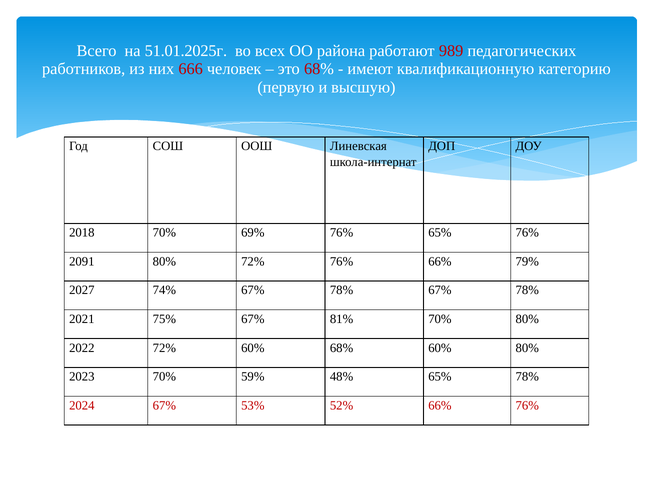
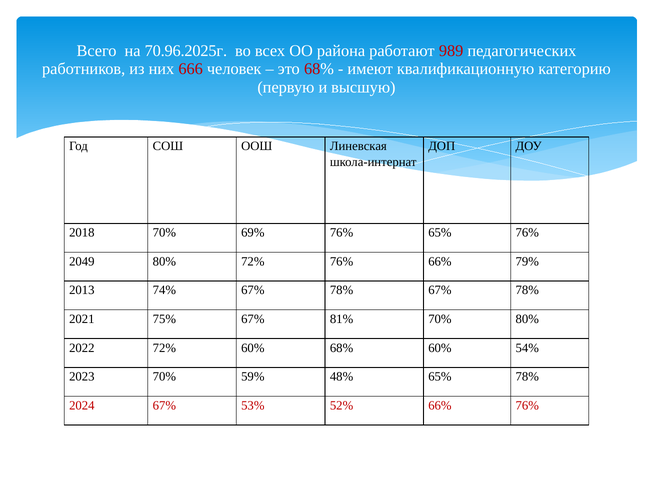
51.01.2025г: 51.01.2025г -> 70.96.2025г (186, 51)
2091: 2091 -> 2049 (82, 261)
2027: 2027 -> 2013 (82, 290)
60% 80%: 80% -> 54% (527, 348)
